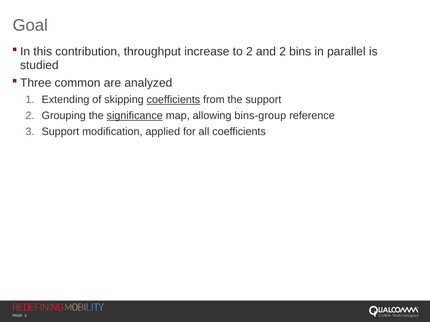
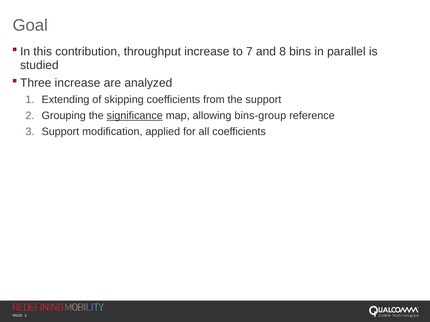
to 2: 2 -> 7 (249, 52)
and 2: 2 -> 8 (283, 52)
common: common -> increase (78, 83)
coefficients underline: present -> none (173, 100)
